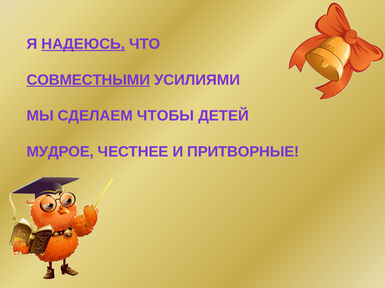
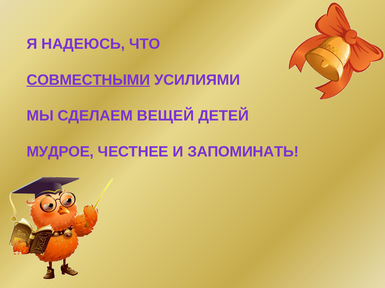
НАДЕЮСЬ underline: present -> none (83, 44)
ЧТОБЫ: ЧТОБЫ -> ВЕЩЕЙ (165, 116)
ПРИТВОРНЫЕ: ПРИТВОРНЫЕ -> ЗАПОМИНАТЬ (243, 152)
